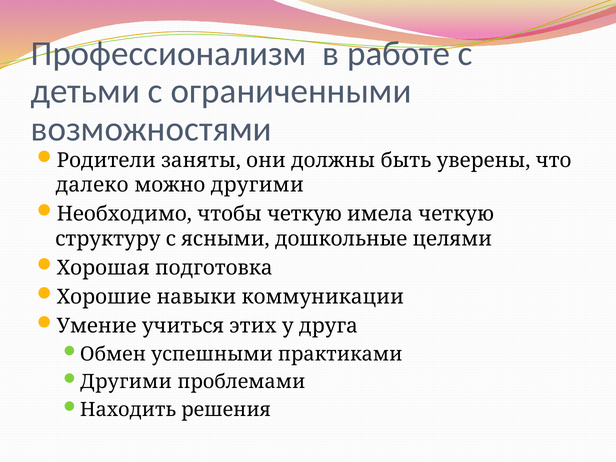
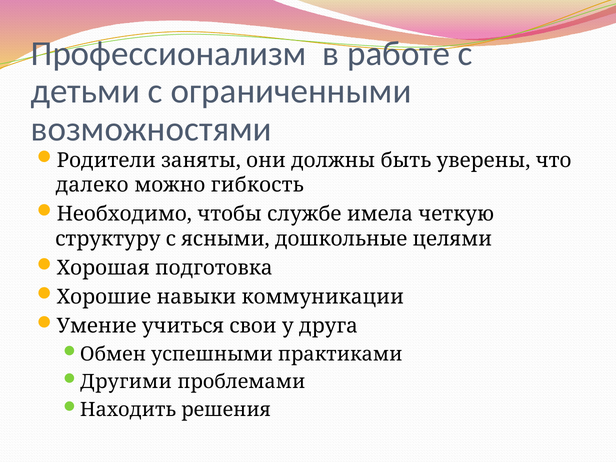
можно другими: другими -> гибкость (257, 185)
чтобы четкую: четкую -> службе (304, 214)
этих: этих -> свои (253, 326)
